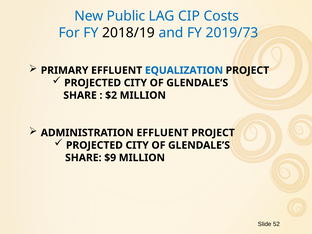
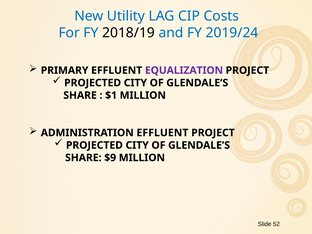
Public: Public -> Utility (126, 16)
2019/73: 2019/73 -> 2019/24 (232, 33)
EQUALIZATION colour: blue -> purple (184, 70)
$2: $2 -> $1 (111, 95)
